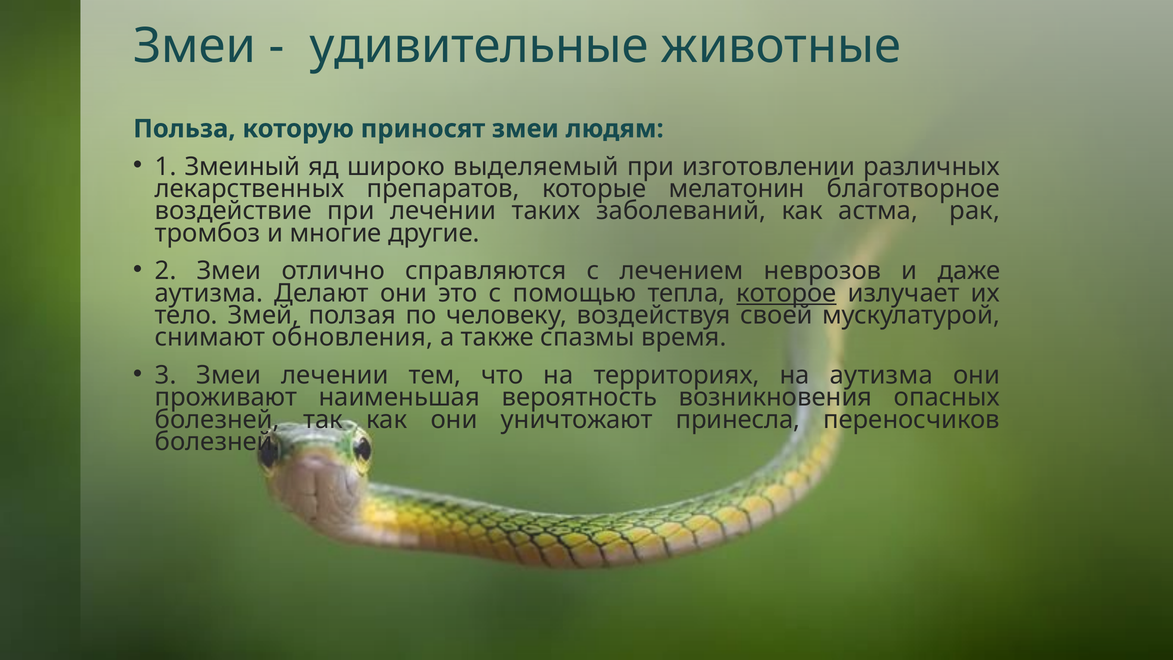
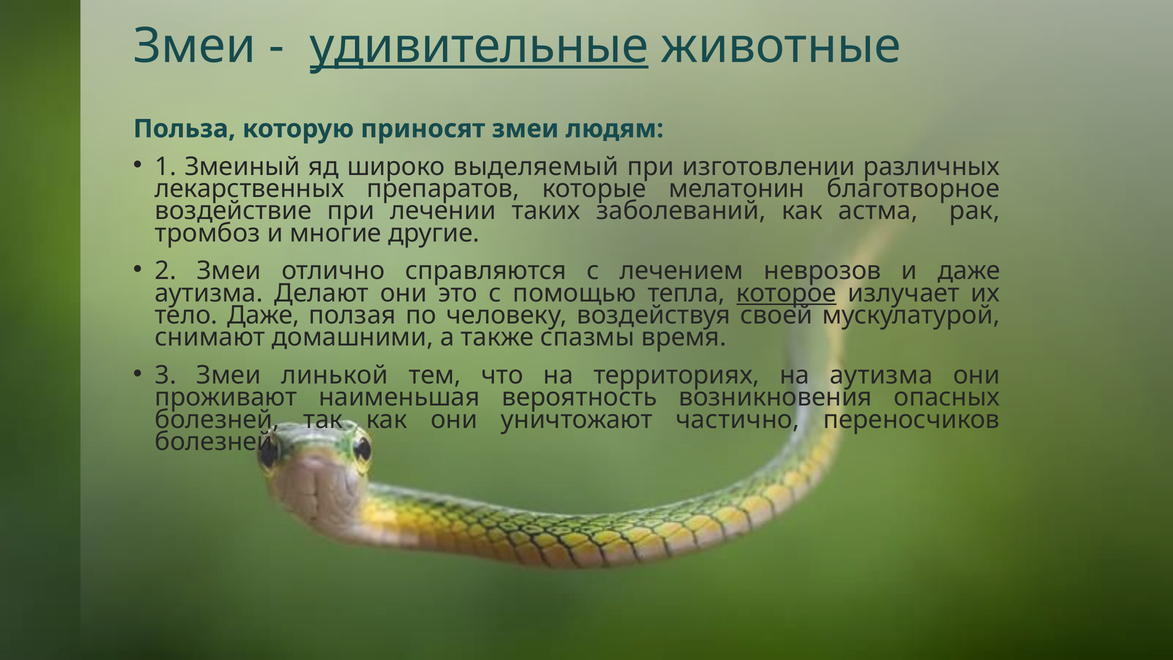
удивительные underline: none -> present (479, 46)
тело Змей: Змей -> Даже (263, 315)
обновления: обновления -> домашними (353, 337)
Змеи лечении: лечении -> линькой (335, 375)
принесла: принесла -> частично (738, 420)
